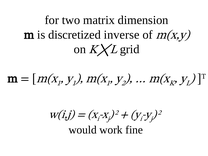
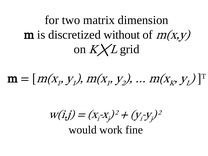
inverse: inverse -> without (122, 35)
